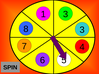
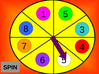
1 3: 3 -> 5 (66, 14)
